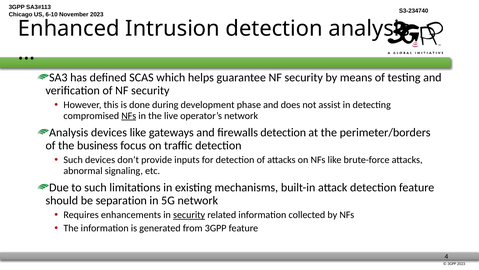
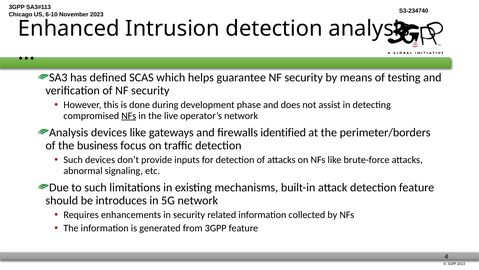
firewalls detection: detection -> identified (283, 132)
separation: separation -> introduces (121, 200)
security underline: present -> none (189, 215)
